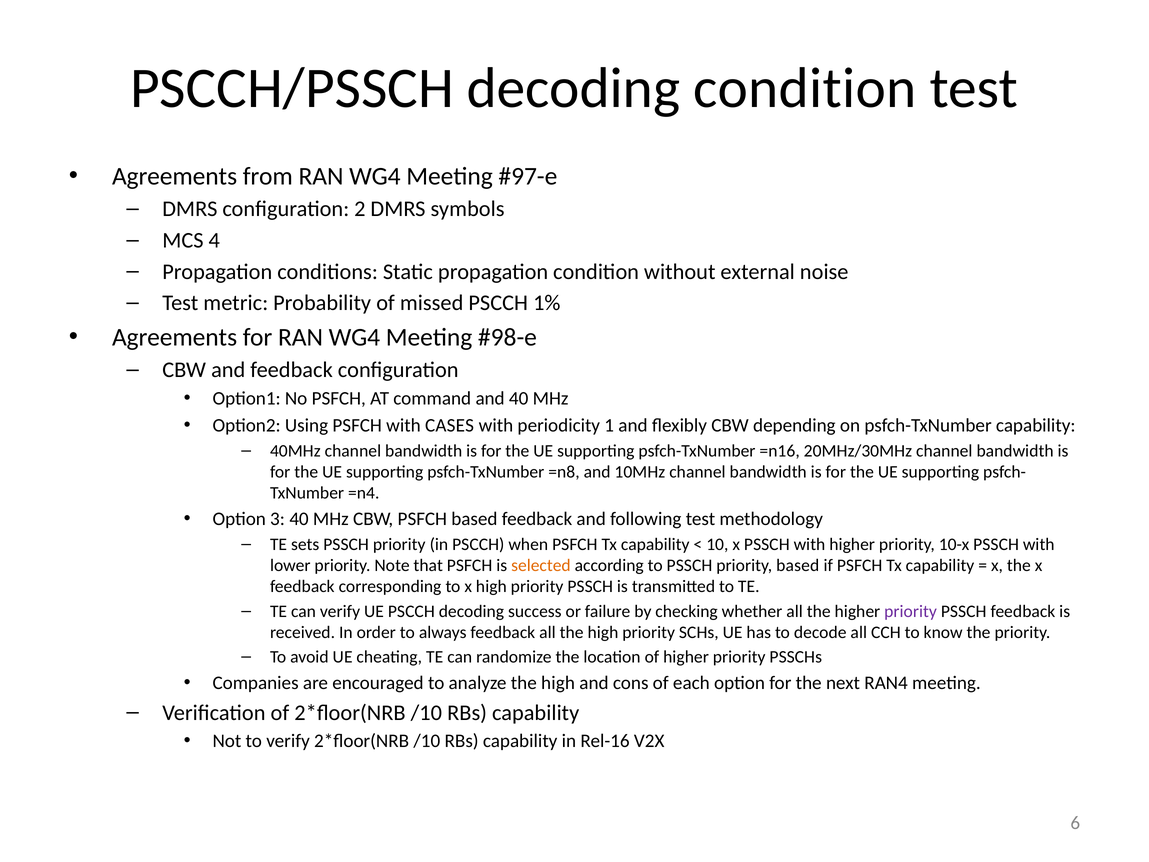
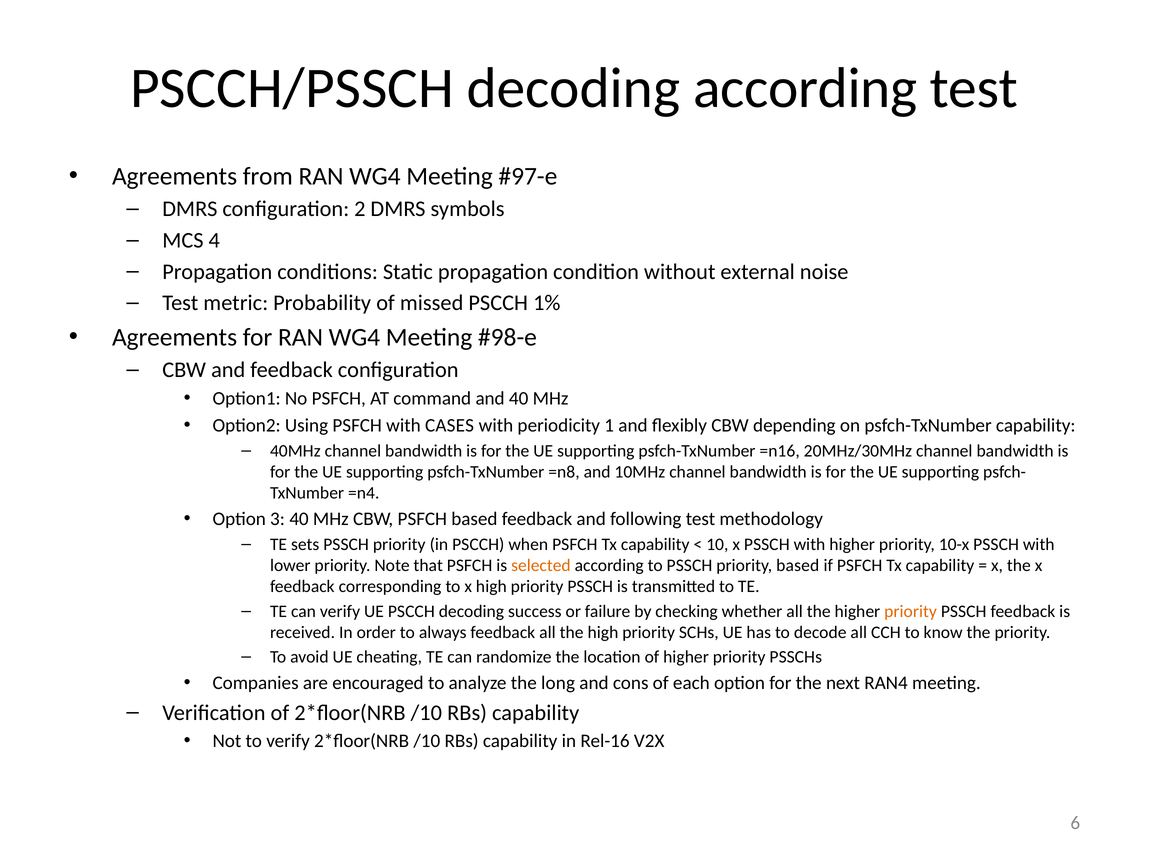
decoding condition: condition -> according (805, 88)
priority colour: purple -> orange (911, 611)
analyze the high: high -> long (558, 683)
